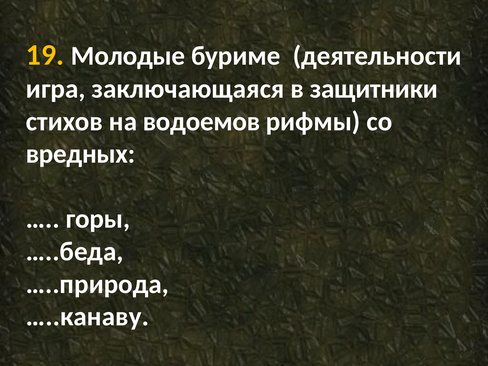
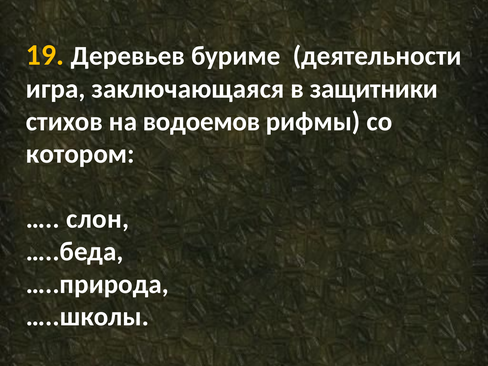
Молодые: Молодые -> Деревьев (128, 56)
вредных: вредных -> котором (80, 154)
горы: горы -> слон (98, 219)
…..канаву: …..канаву -> …..школы (88, 317)
